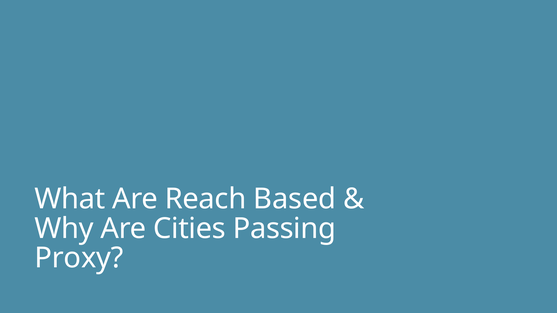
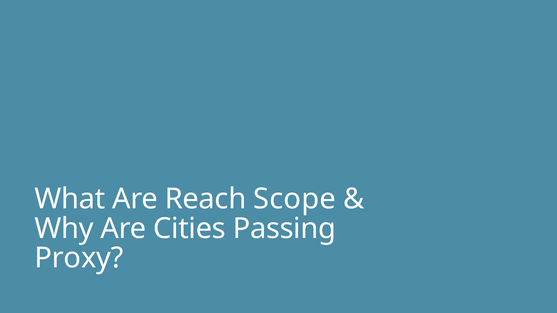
Based: Based -> Scope (295, 199)
